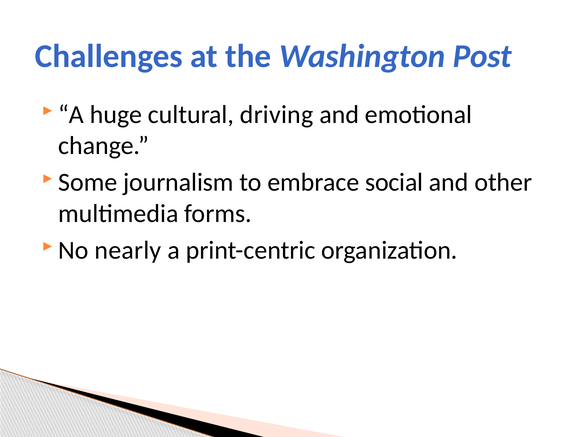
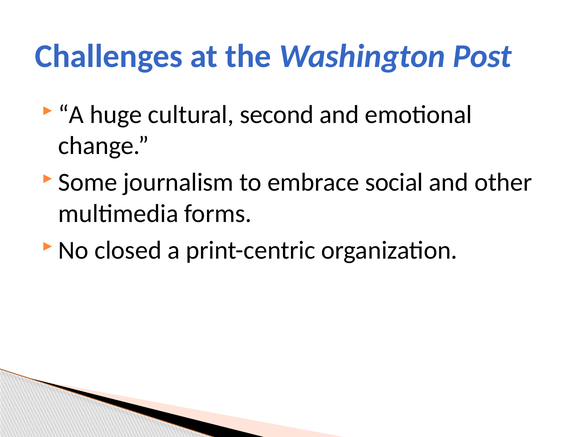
driving: driving -> second (277, 115)
nearly: nearly -> closed (128, 250)
